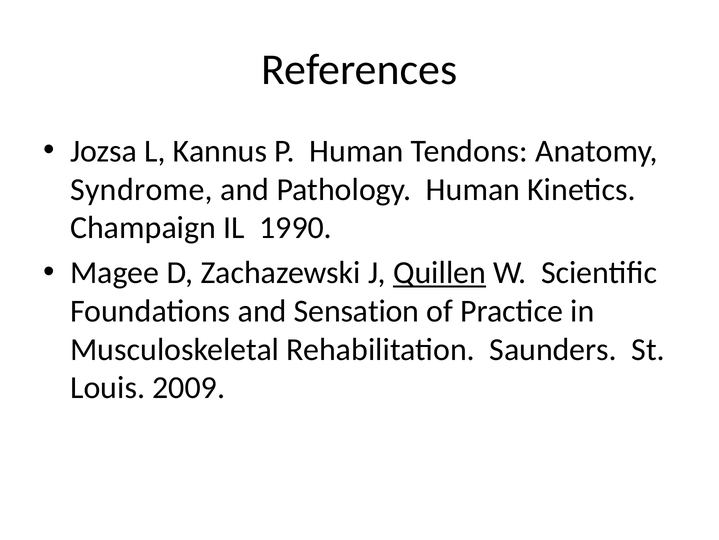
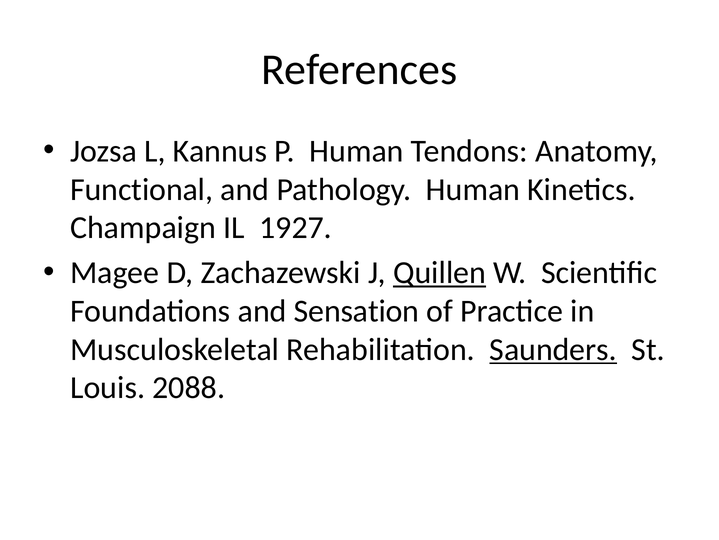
Syndrome: Syndrome -> Functional (142, 189)
1990: 1990 -> 1927 (296, 228)
Saunders underline: none -> present (553, 349)
2009: 2009 -> 2088 (189, 387)
